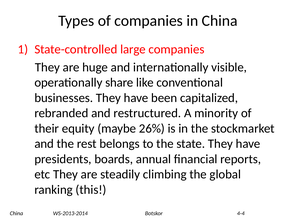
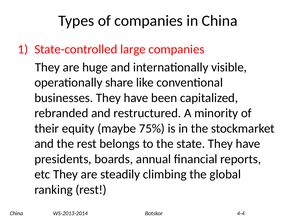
26%: 26% -> 75% (152, 128)
ranking this: this -> rest (91, 190)
